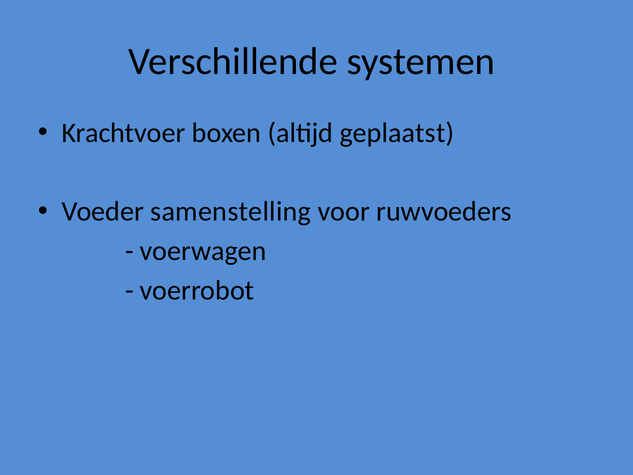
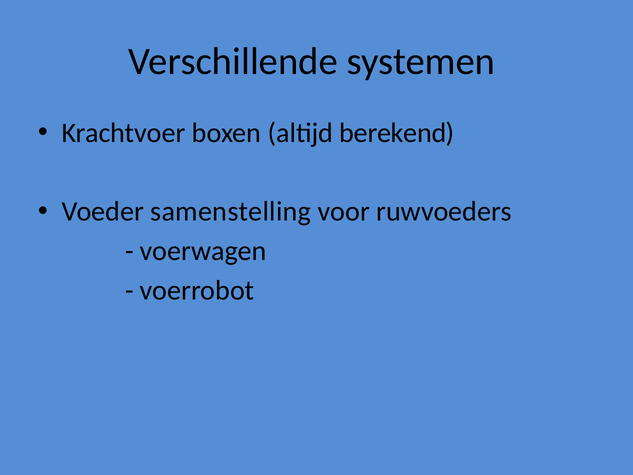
geplaatst: geplaatst -> berekend (397, 133)
